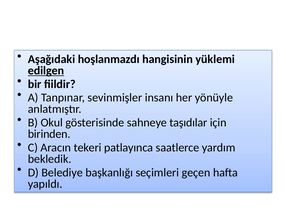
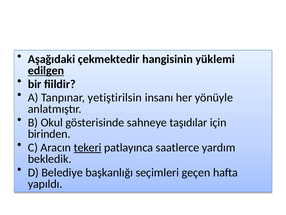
hoşlanmazdı: hoşlanmazdı -> çekmektedir (109, 59)
sevinmişler: sevinmişler -> yetiştirilsin (115, 97)
tekeri underline: none -> present (88, 147)
